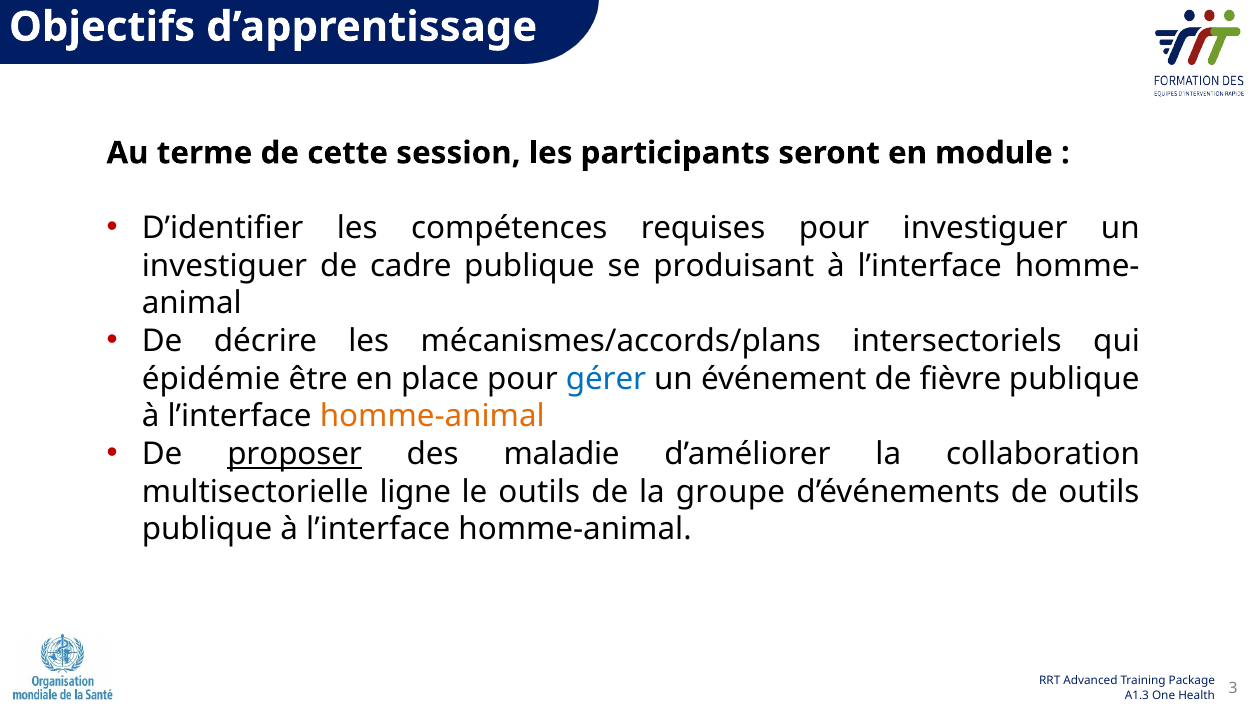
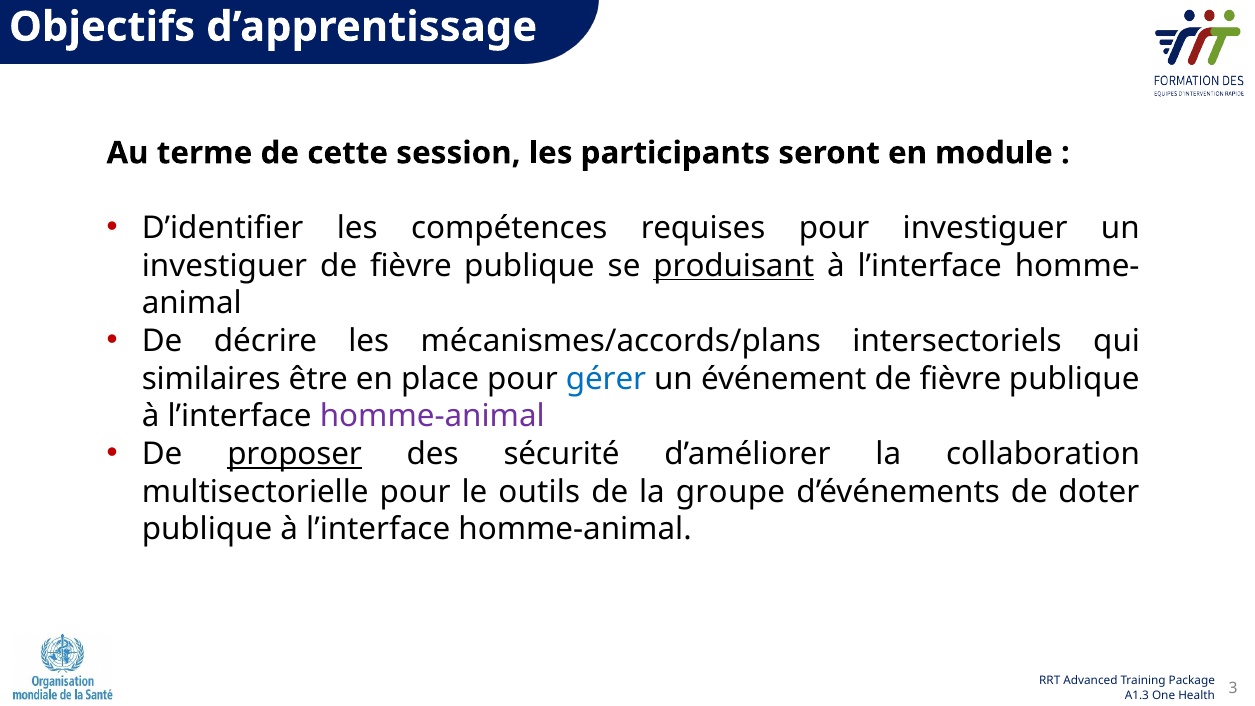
cadre: cadre -> fièvre (411, 266)
produisant underline: none -> present (734, 266)
épidémie: épidémie -> similaires (211, 379)
homme-animal colour: orange -> purple (432, 417)
maladie: maladie -> sécurité (562, 454)
multisectorielle ligne: ligne -> pour (415, 492)
de outils: outils -> doter (1099, 492)
